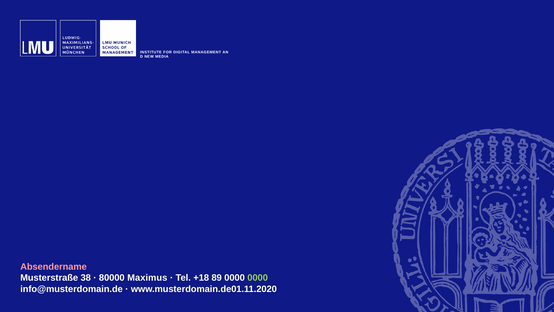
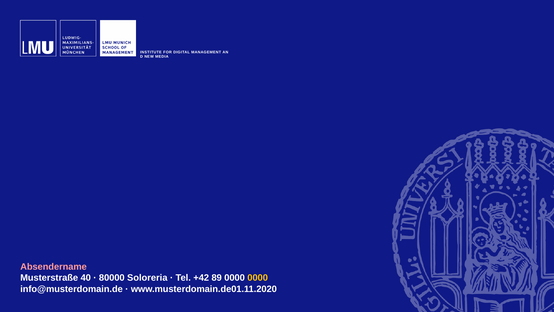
38: 38 -> 40 (86, 278)
Maximus: Maximus -> Soloreria (147, 278)
+18: +18 -> +42 (201, 278)
0000 colour: light green -> yellow (258, 278)
